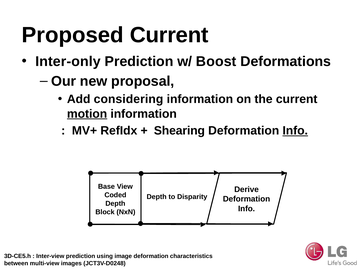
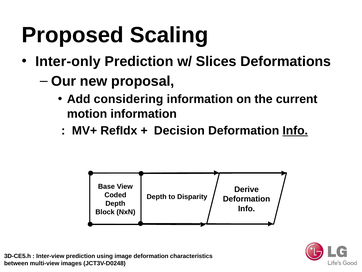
Proposed Current: Current -> Scaling (169, 35)
Boost: Boost -> Slices (216, 61)
motion underline: present -> none (87, 114)
Shearing: Shearing -> Decision (179, 130)
